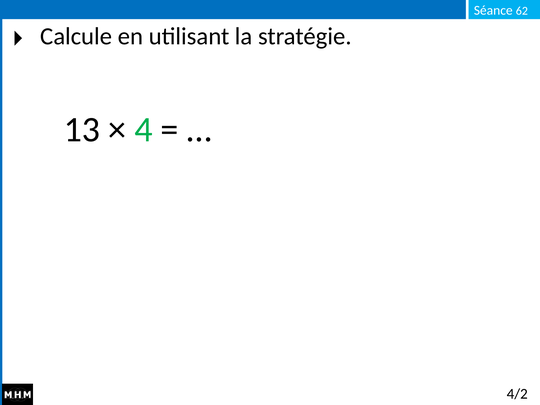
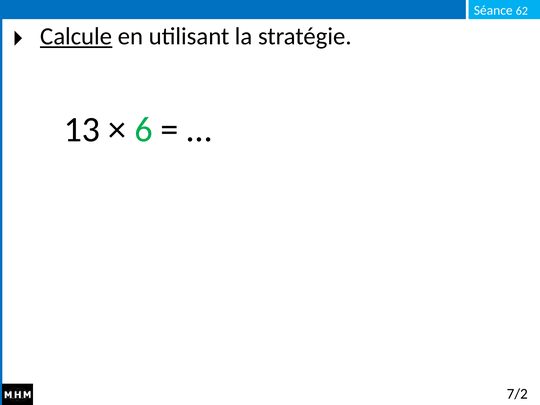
Calcule underline: none -> present (76, 36)
4: 4 -> 6 (143, 130)
4/2: 4/2 -> 7/2 (517, 394)
